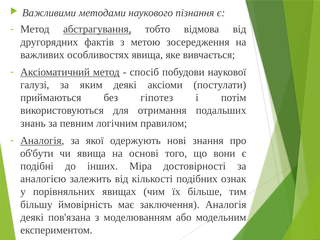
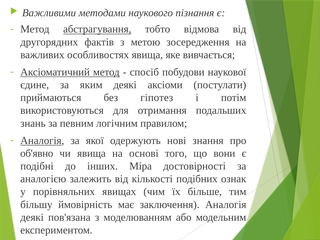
галузі: галузі -> єдине (35, 85)
об'бути: об'бути -> об'явно (37, 153)
